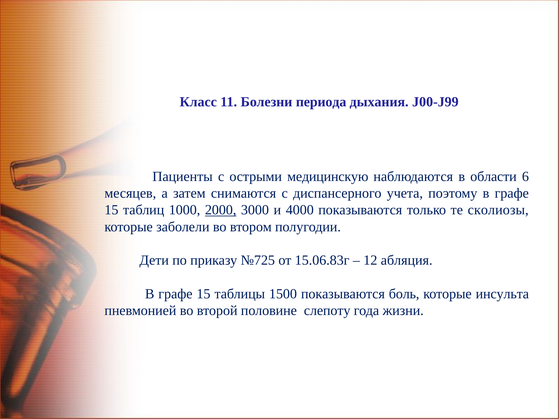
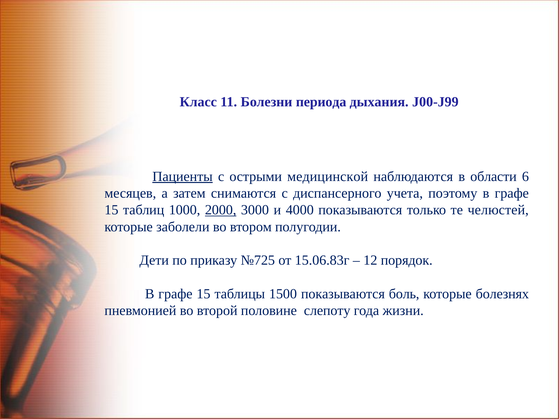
Пациенты underline: none -> present (183, 177)
медицинскую: медицинскую -> медицинской (328, 177)
сколиозы: сколиозы -> челюстей (498, 210)
абляция: абляция -> порядок (407, 260)
инсульта: инсульта -> болезнях (502, 294)
